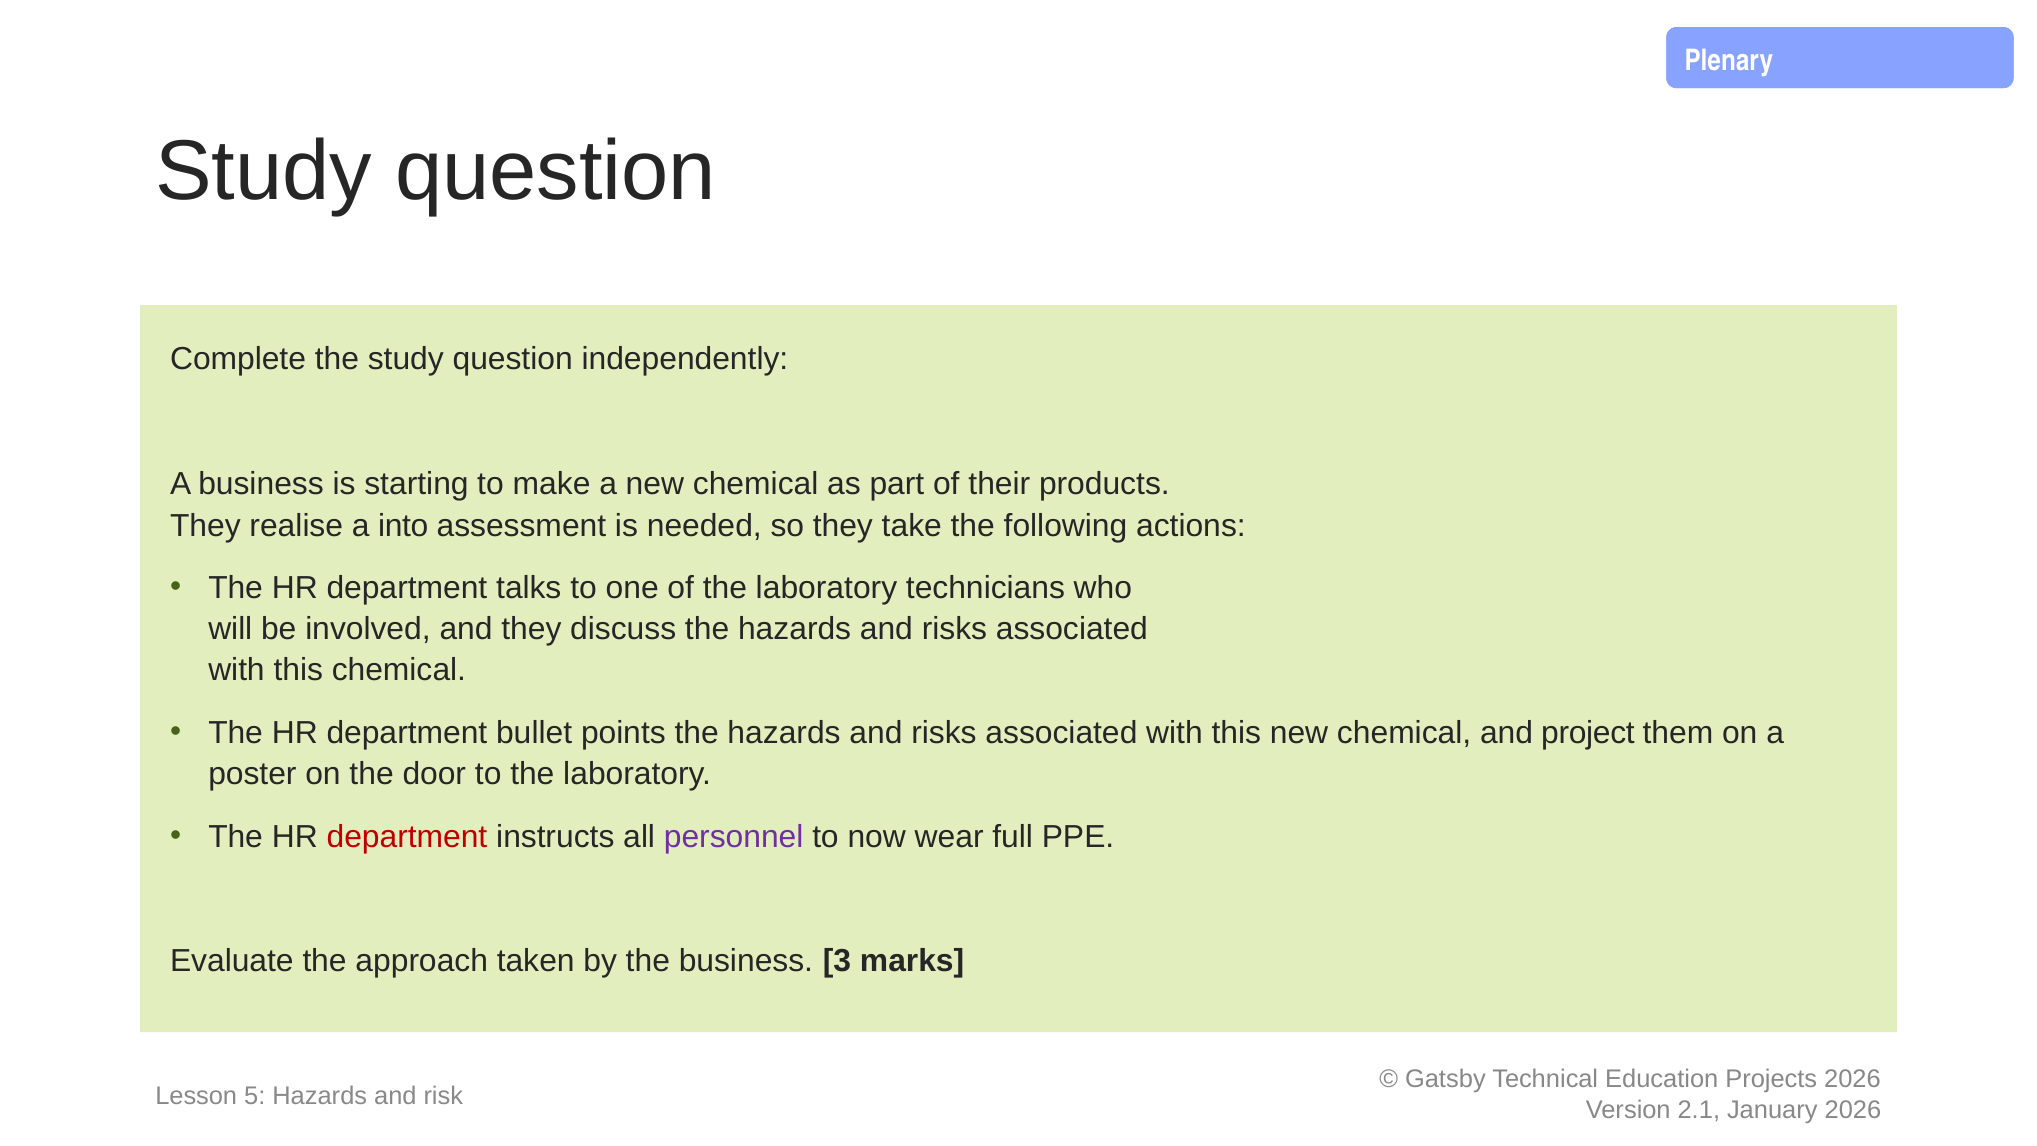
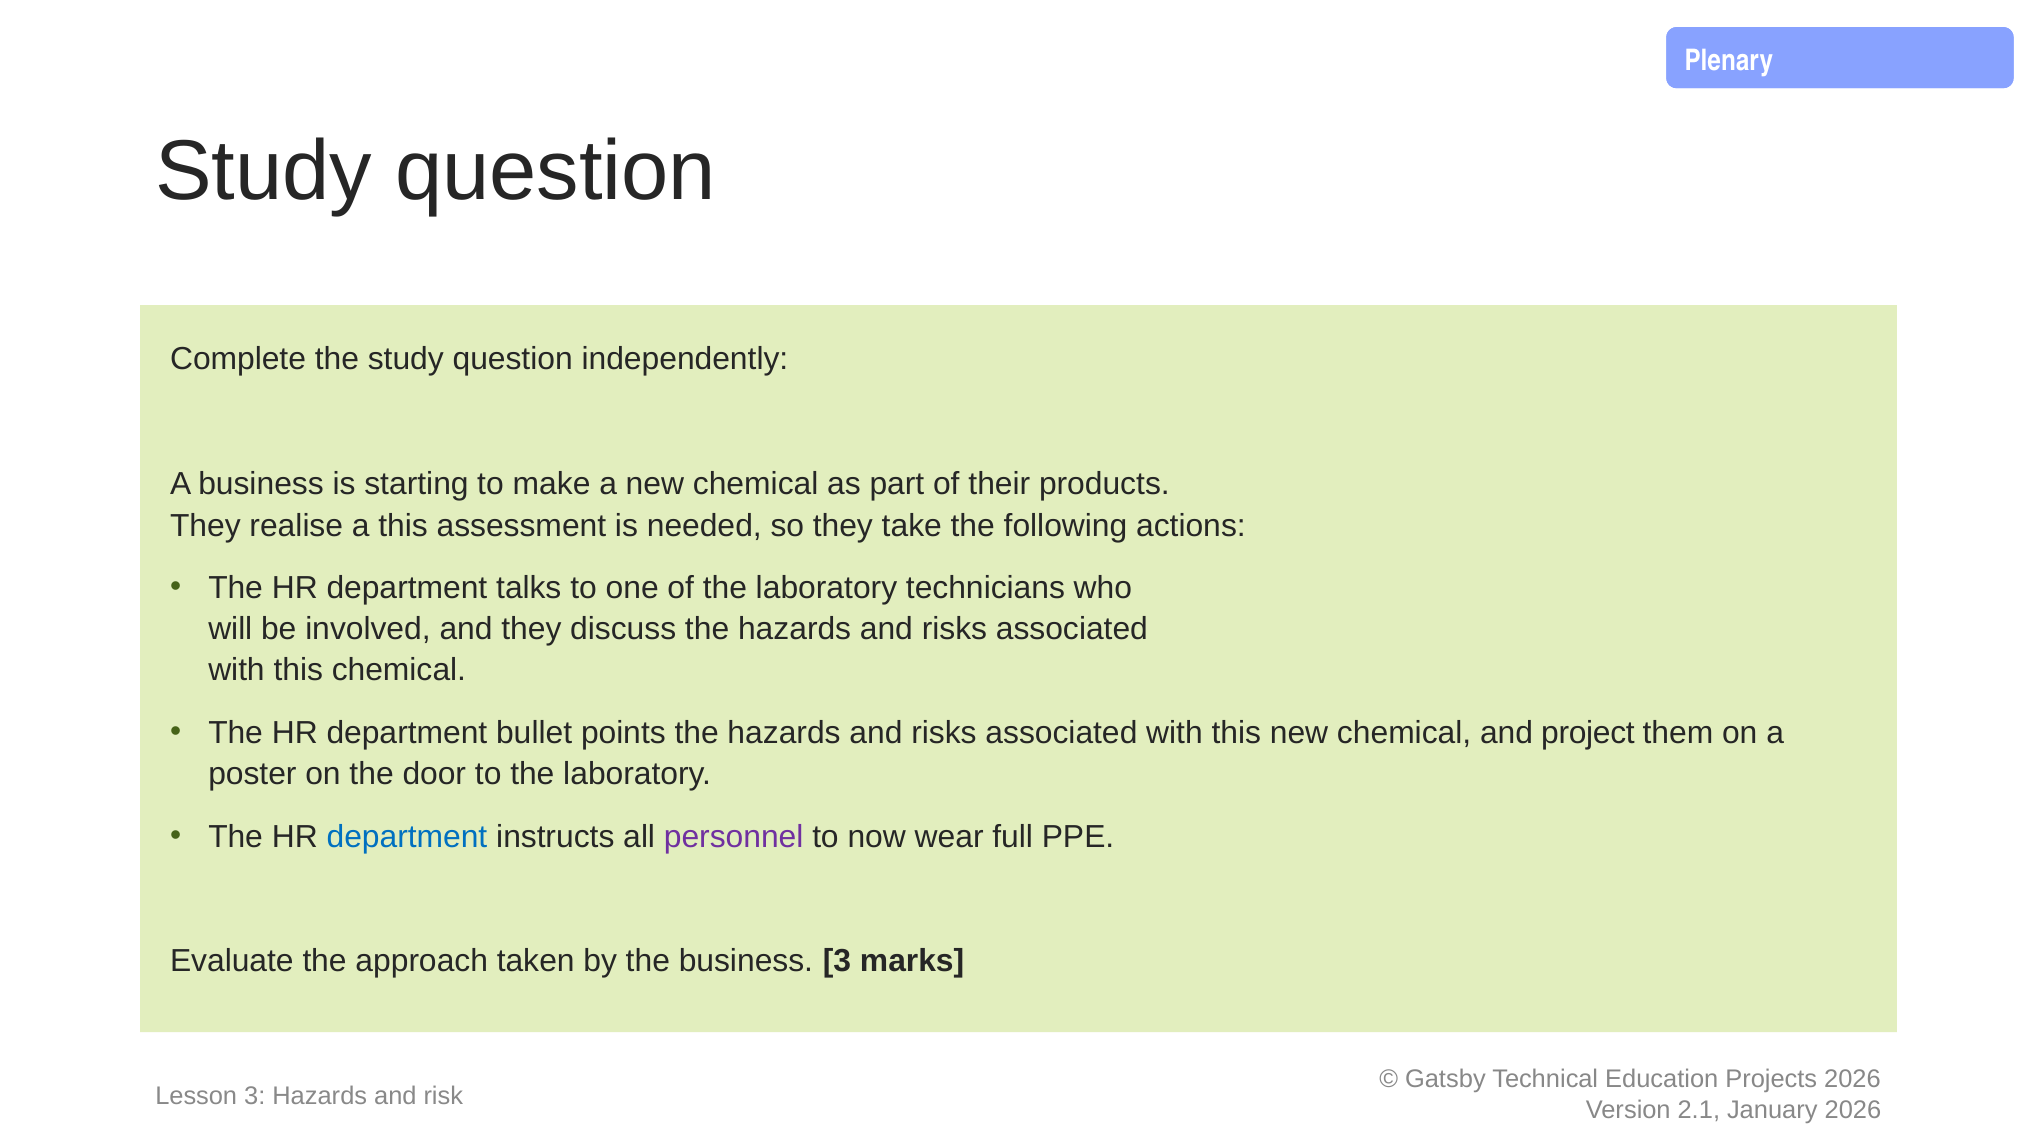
a into: into -> this (403, 525)
department colour: red -> blue (407, 836)
Lesson 5: 5 -> 3 (255, 1095)
